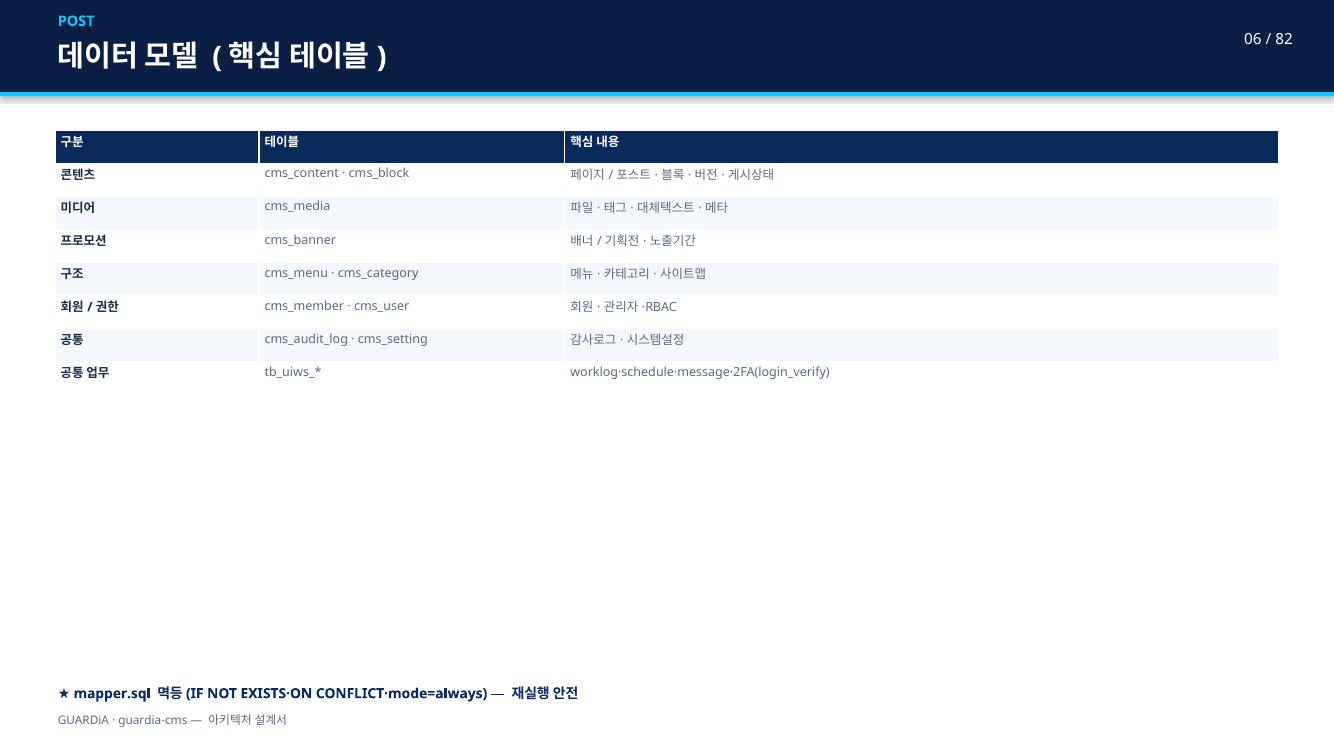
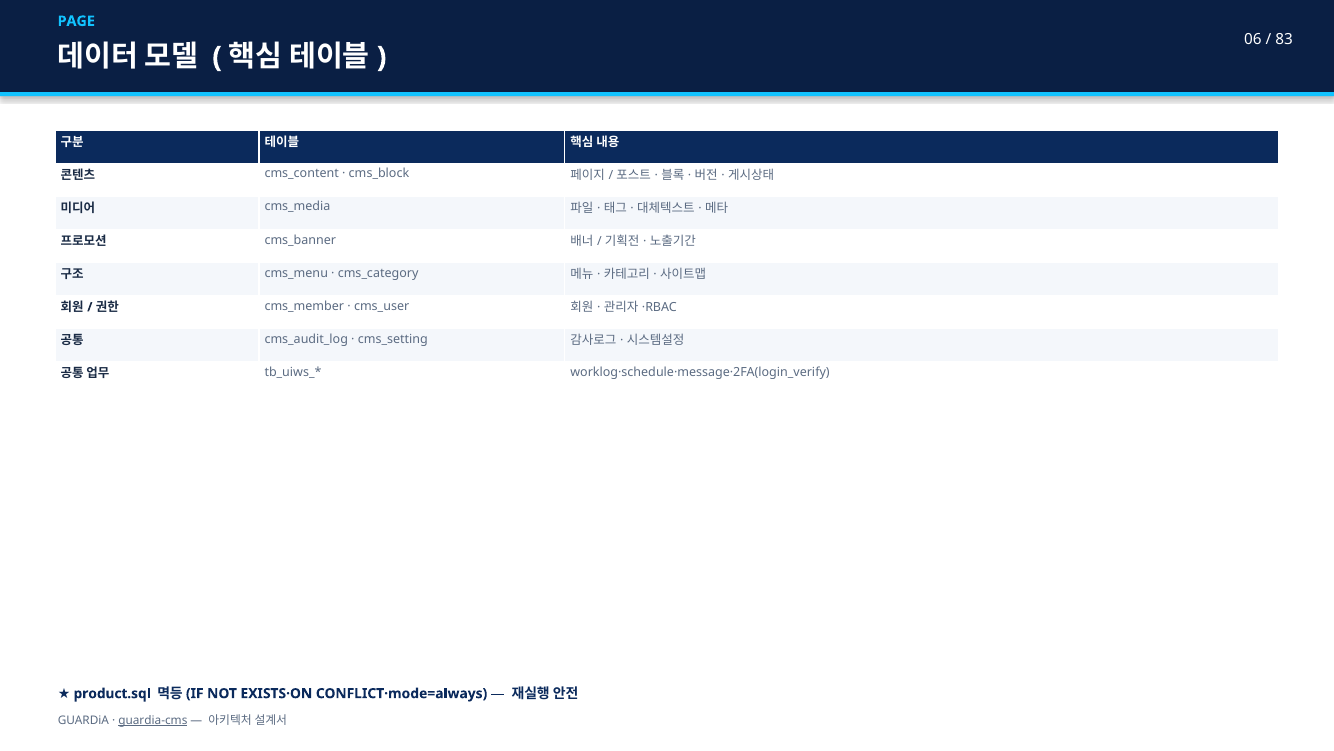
POST: POST -> PAGE (76, 21)
82: 82 -> 83 (1284, 40)
mapper.sql: mapper.sql -> product.sql (112, 693)
guardia-cms underline: none -> present (153, 720)
